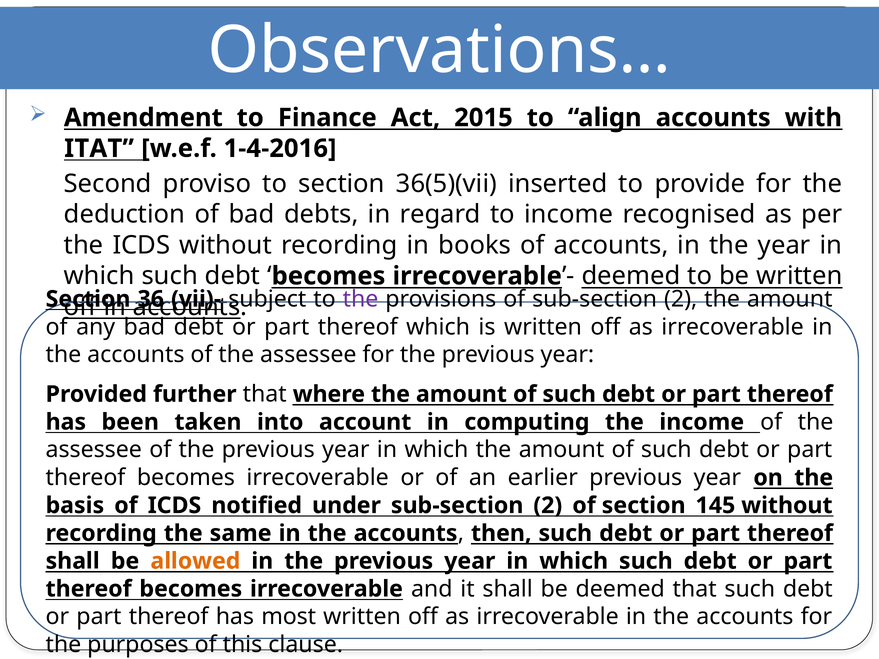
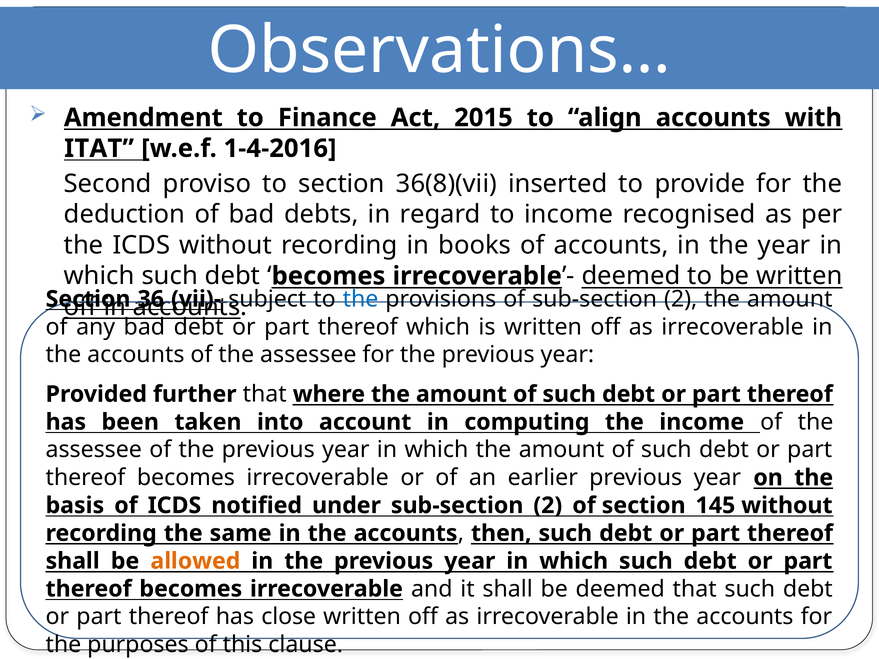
36(5)(vii: 36(5)(vii -> 36(8)(vii (446, 184)
the colour: purple -> blue (361, 299)
most: most -> close (289, 617)
